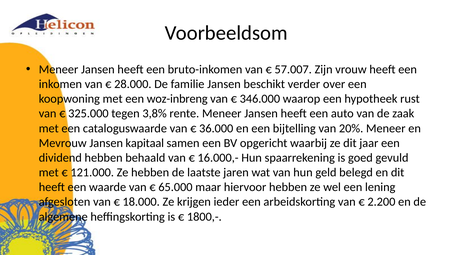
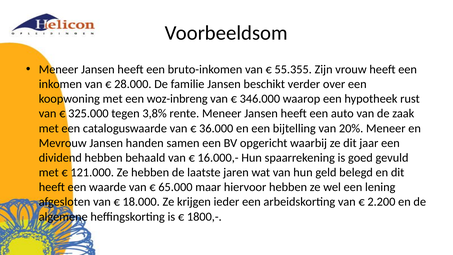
57.007: 57.007 -> 55.355 (293, 69)
kapitaal: kapitaal -> handen (145, 143)
